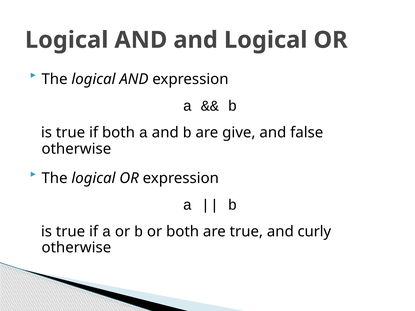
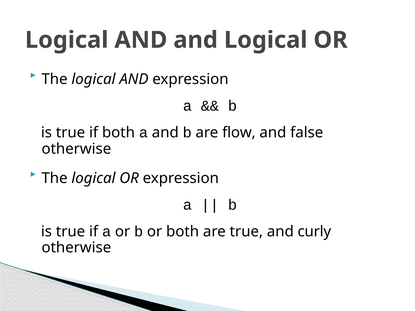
give: give -> flow (239, 133)
